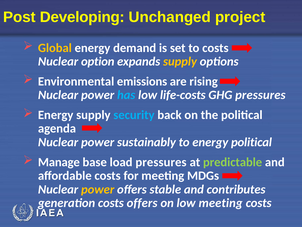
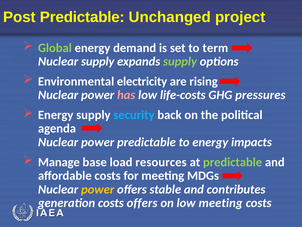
Post Developing: Developing -> Predictable (82, 17)
Global colour: yellow -> light green (55, 48)
to costs: costs -> term (215, 48)
Nuclear option: option -> supply (98, 61)
supply colour: yellow -> light green (180, 61)
emissions: emissions -> electricity (142, 81)
has colour: light blue -> pink (126, 95)
power sustainably: sustainably -> predictable (146, 142)
energy political: political -> impacts (251, 142)
load pressures: pressures -> resources (161, 162)
